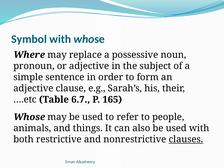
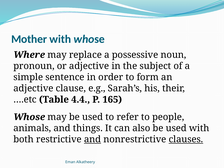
Symbol: Symbol -> Mother (29, 39)
6.7: 6.7 -> 4.4 (81, 100)
and underline: none -> present (93, 139)
